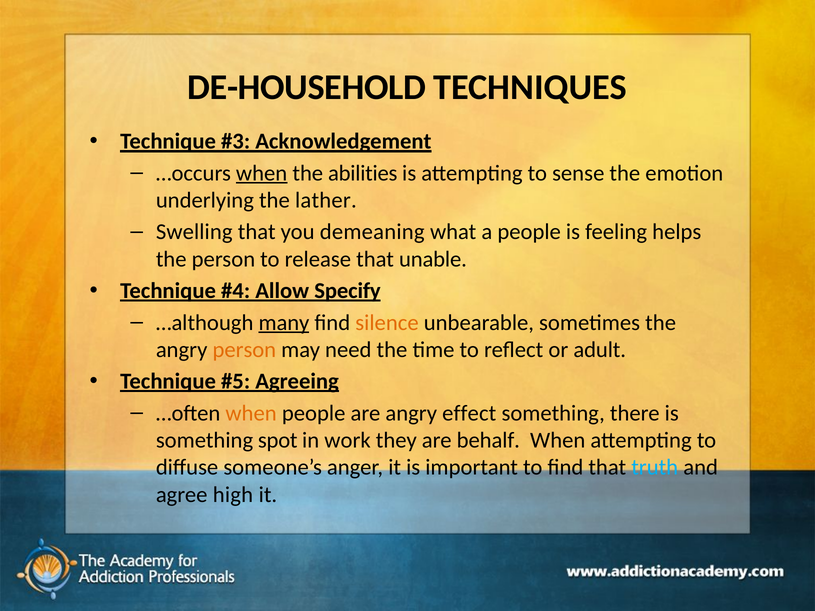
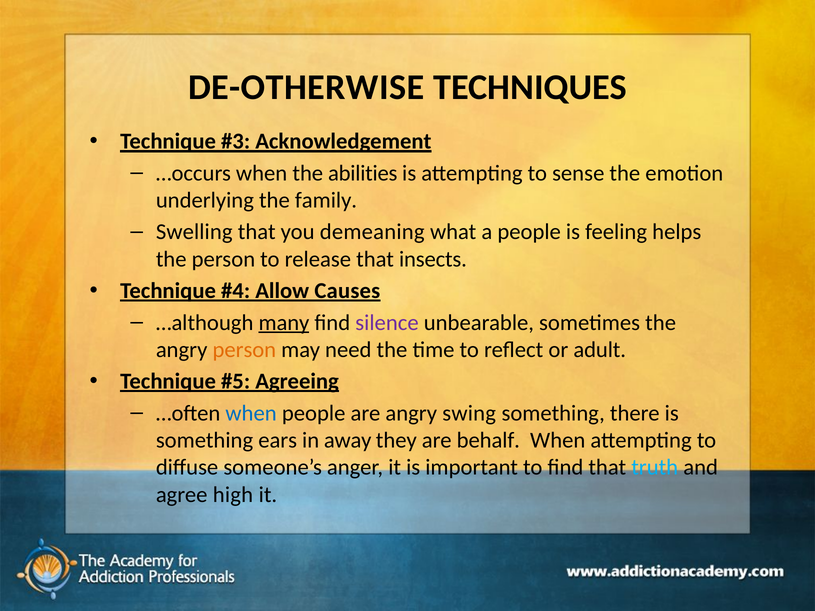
DE-HOUSEHOLD: DE-HOUSEHOLD -> DE-OTHERWISE (306, 87)
when underline: present -> none (262, 173)
lather: lather -> family (326, 200)
unable: unable -> insects (433, 259)
Specify: Specify -> Causes (347, 291)
silence colour: orange -> purple (387, 323)
when colour: orange -> blue (251, 413)
effect: effect -> swing (469, 413)
spot: spot -> ears (278, 440)
work: work -> away (348, 440)
